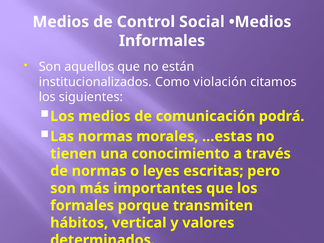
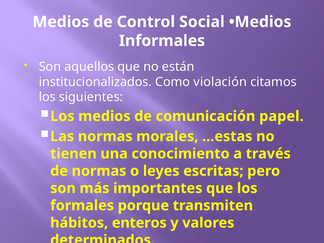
podrá: podrá -> papel (281, 116)
vertical: vertical -> enteros (139, 223)
